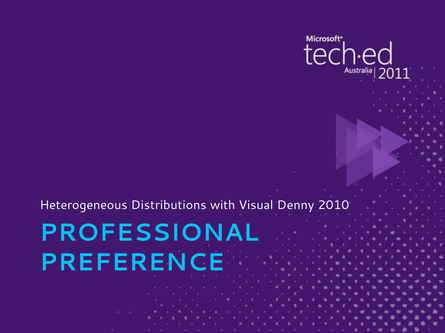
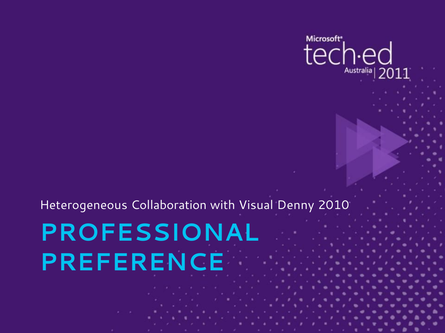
Distributions: Distributions -> Collaboration (169, 206)
